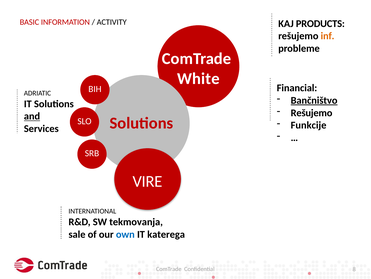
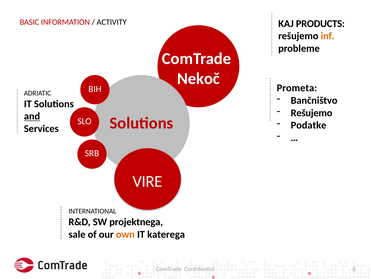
White: White -> Nekoč (198, 78)
Financial: Financial -> Prometa (297, 88)
Bančništvo underline: present -> none (314, 100)
Funkcije: Funkcije -> Podatke (309, 125)
tekmovanja: tekmovanja -> projektnega (136, 221)
own colour: blue -> orange (125, 234)
